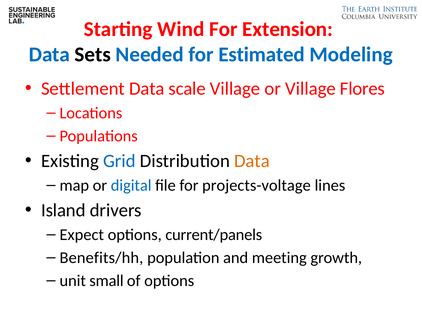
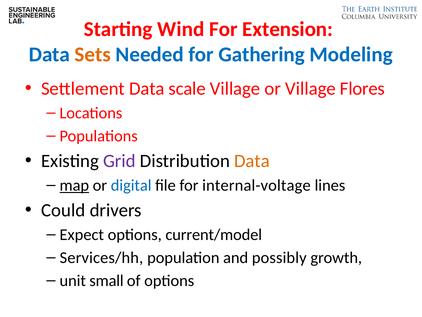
Sets colour: black -> orange (93, 55)
Estimated: Estimated -> Gathering (262, 55)
Grid colour: blue -> purple (119, 161)
map underline: none -> present (74, 185)
projects-voltage: projects-voltage -> internal-voltage (256, 185)
Island: Island -> Could (63, 210)
current/panels: current/panels -> current/model (214, 234)
Benefits/hh: Benefits/hh -> Services/hh (101, 257)
meeting: meeting -> possibly (279, 257)
